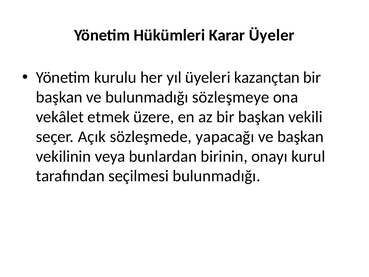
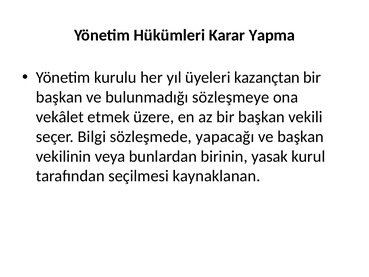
Üyeler: Üyeler -> Yapma (272, 35)
Açık: Açık -> Bilgi (92, 137)
onayı: onayı -> yasak (270, 156)
seçilmesi bulunmadığı: bulunmadığı -> kaynaklanan (216, 176)
